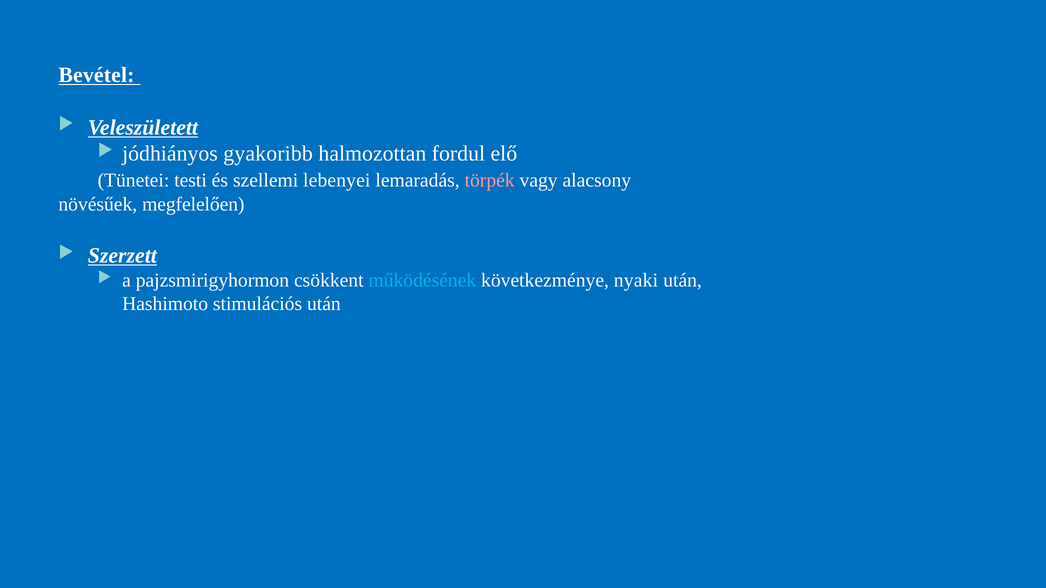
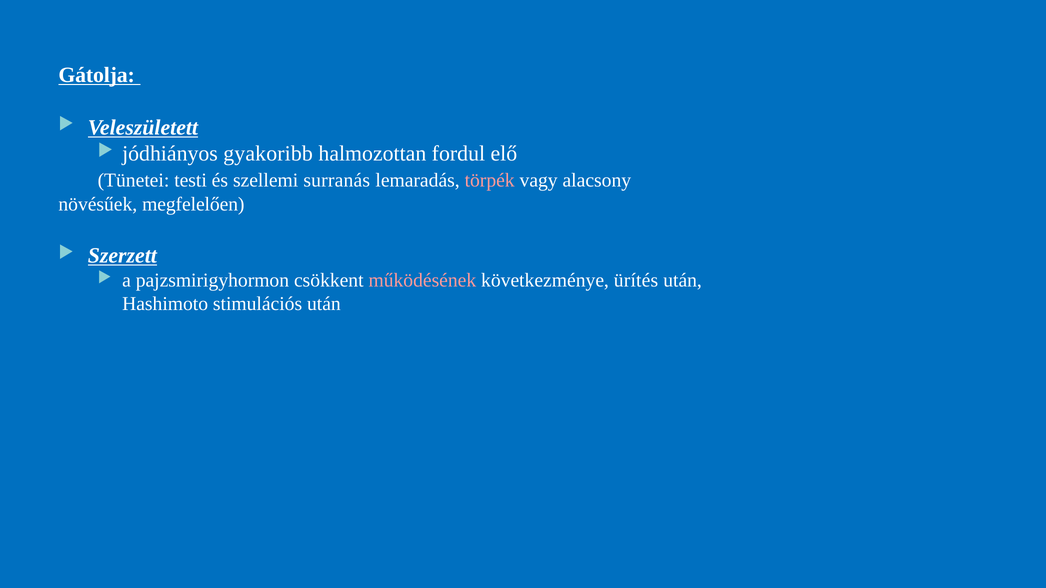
Bevétel: Bevétel -> Gátolja (97, 75)
lebenyei: lebenyei -> surranás (337, 181)
működésének colour: light blue -> pink (422, 280)
nyaki: nyaki -> ürítés (636, 280)
